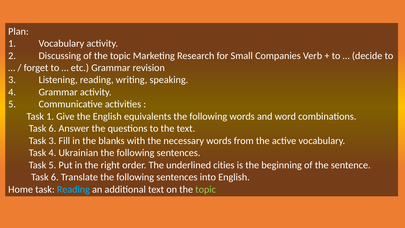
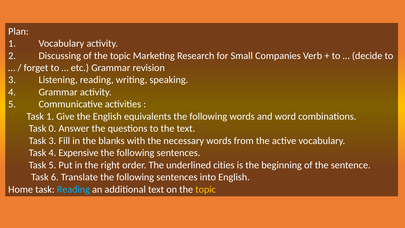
6: 6 -> 0 (52, 129)
Ukrainian: Ukrainian -> Expensive (78, 153)
topic colour: light green -> yellow (206, 189)
